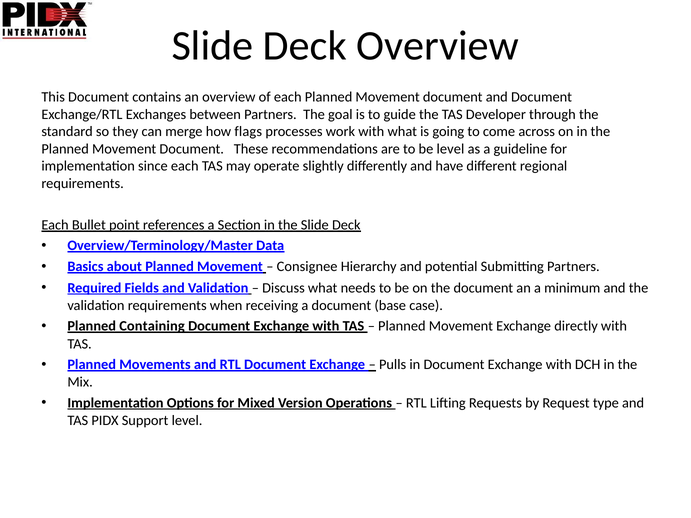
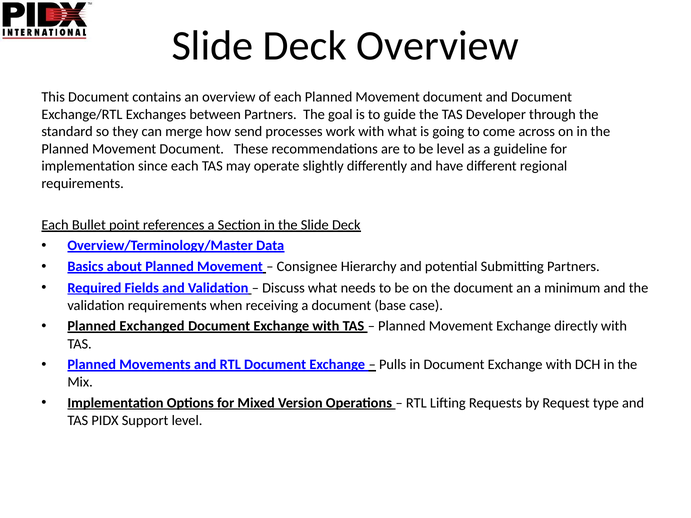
flags: flags -> send (248, 132)
Containing: Containing -> Exchanged (152, 326)
